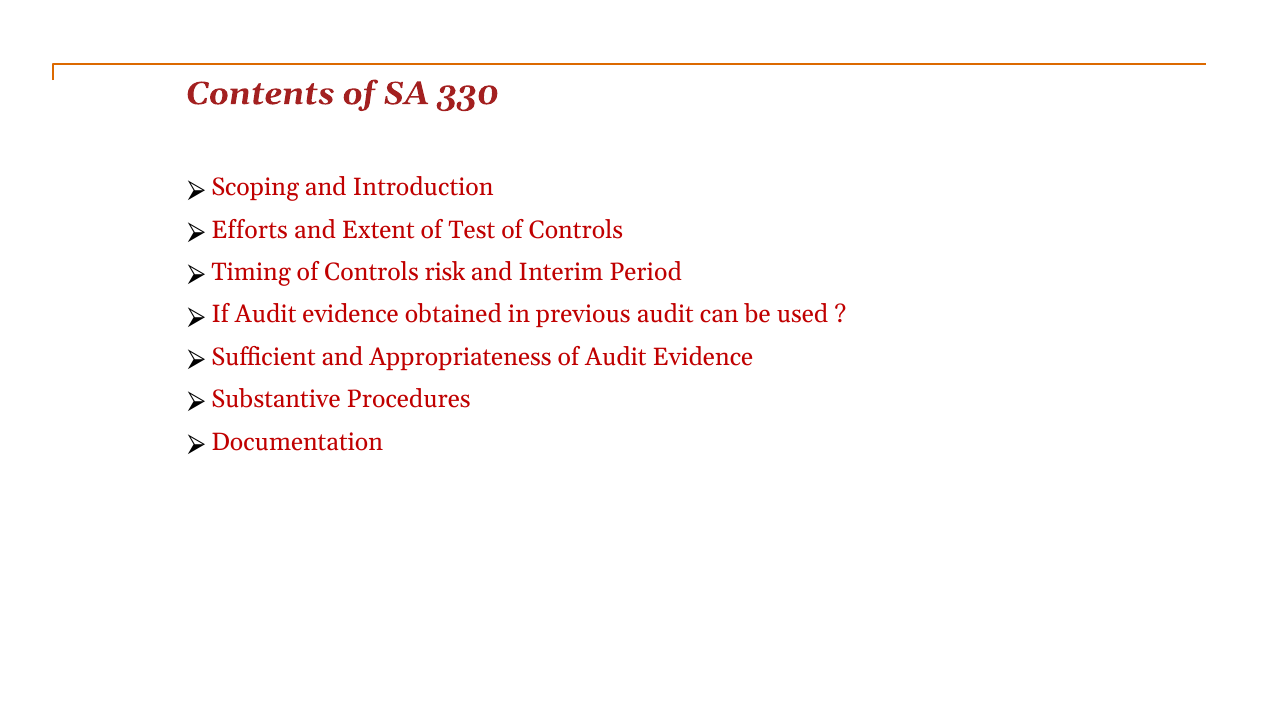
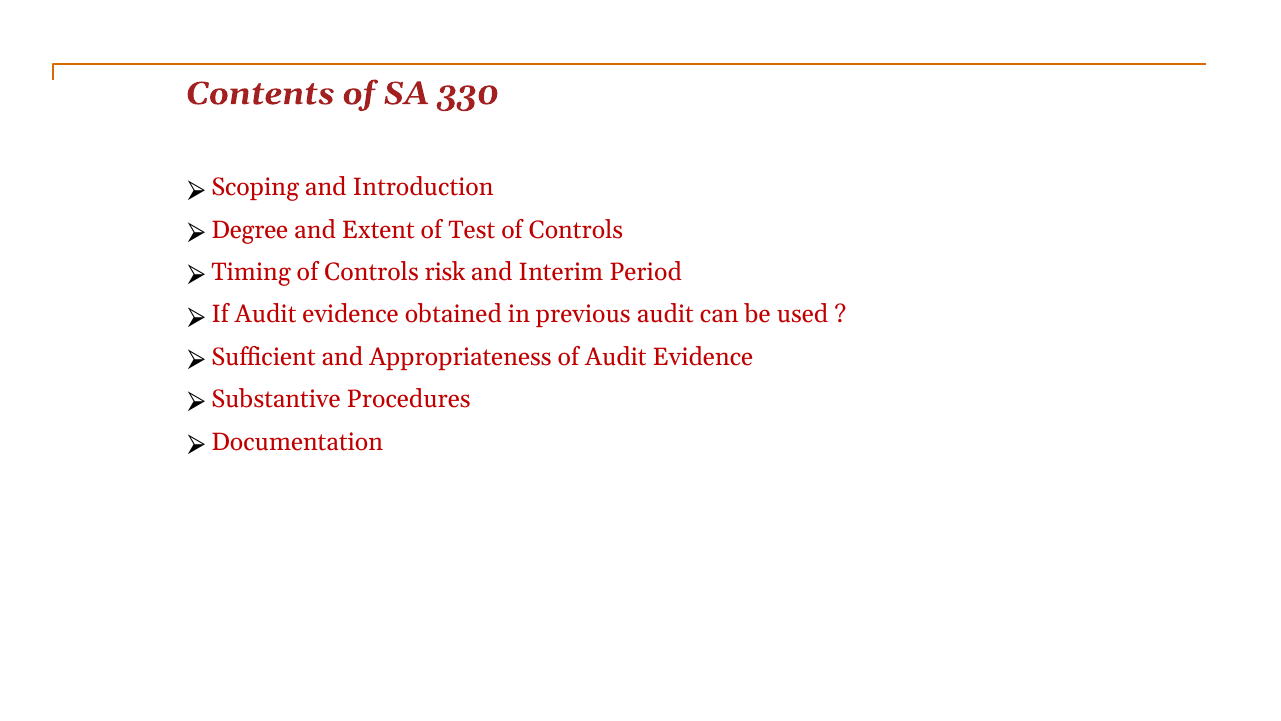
Efforts: Efforts -> Degree (250, 230)
